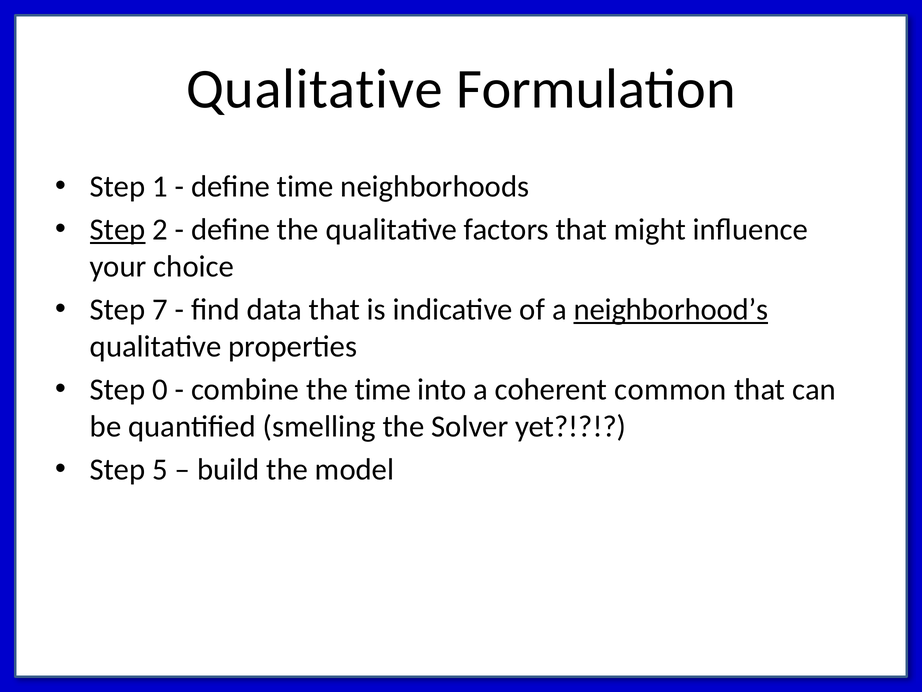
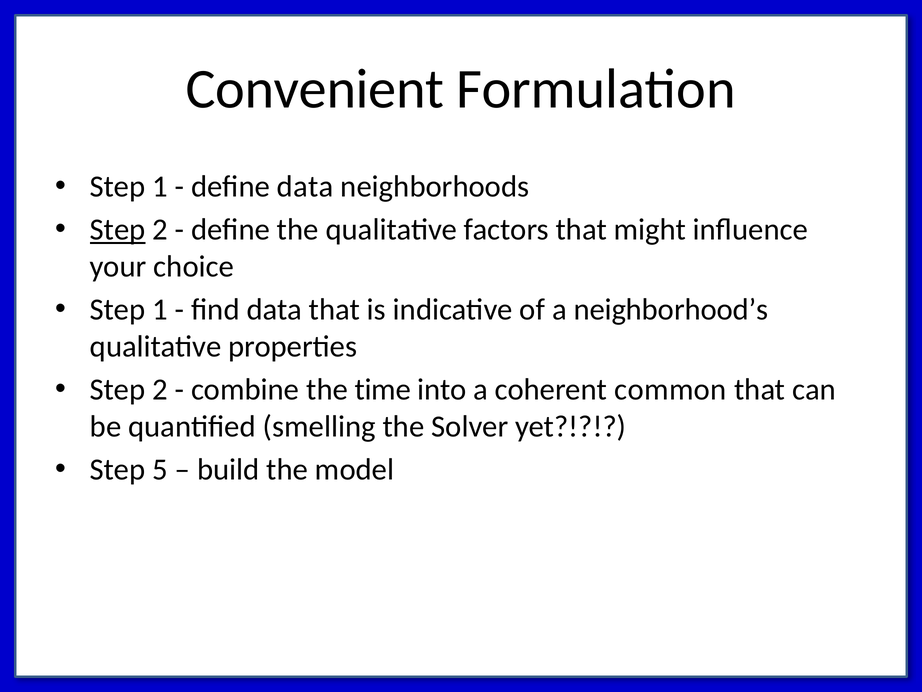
Qualitative: Qualitative -> Convenient (315, 89)
define time: time -> data (305, 187)
7: 7 -> 1 (160, 309)
neighborhood’s underline: present -> none (671, 309)
0: 0 -> 2 (160, 389)
